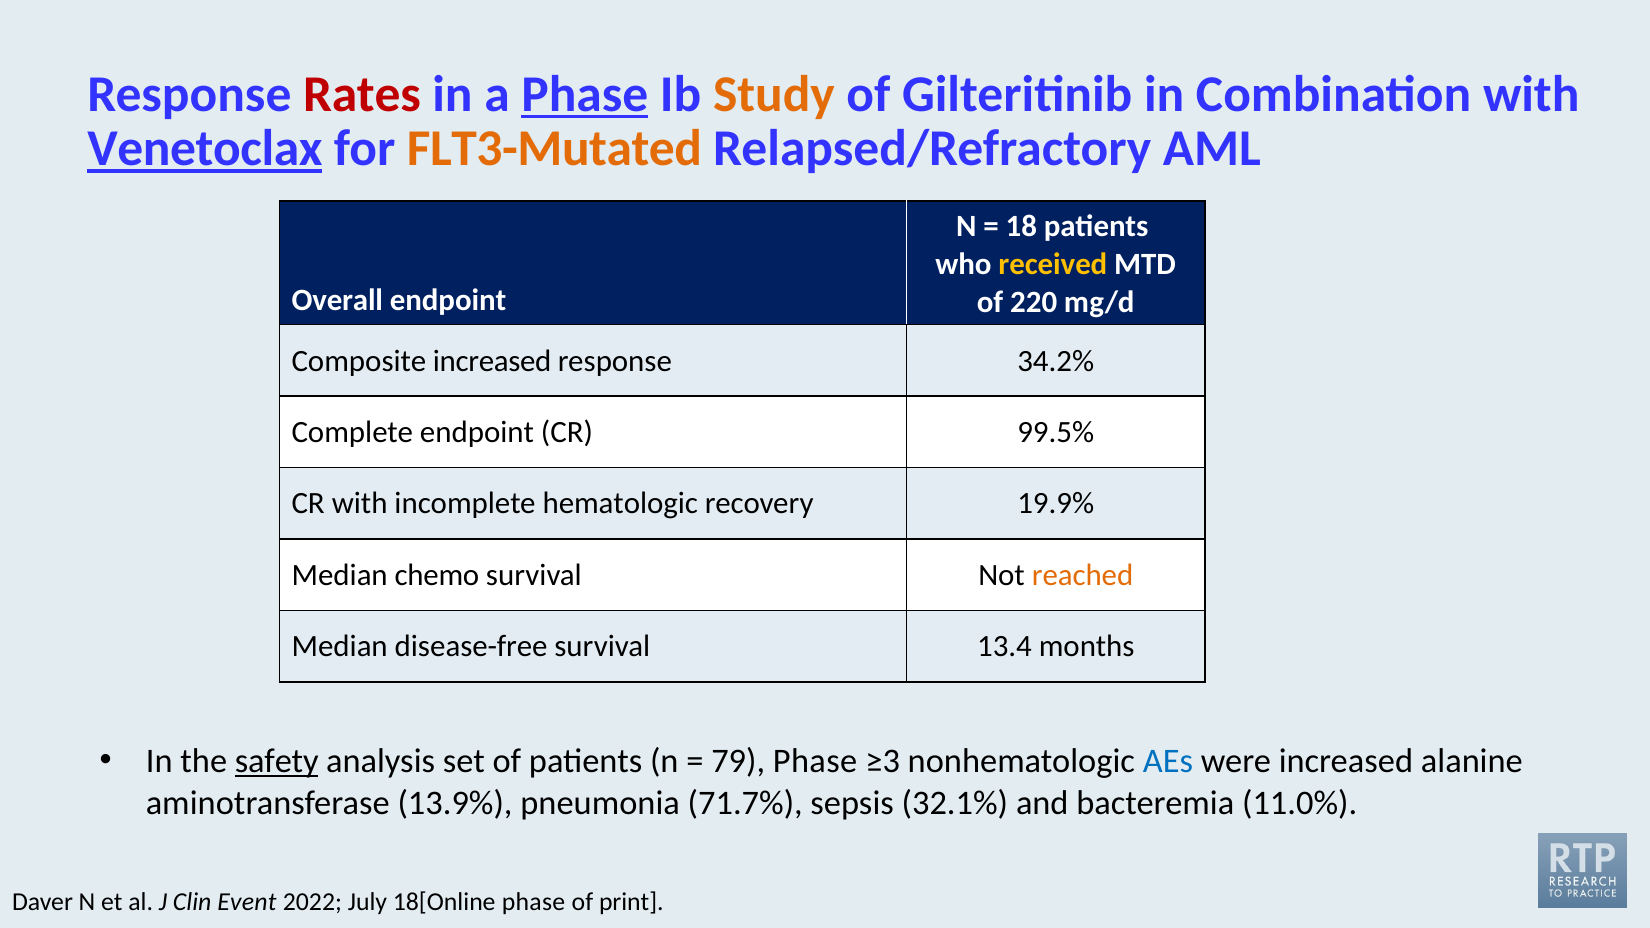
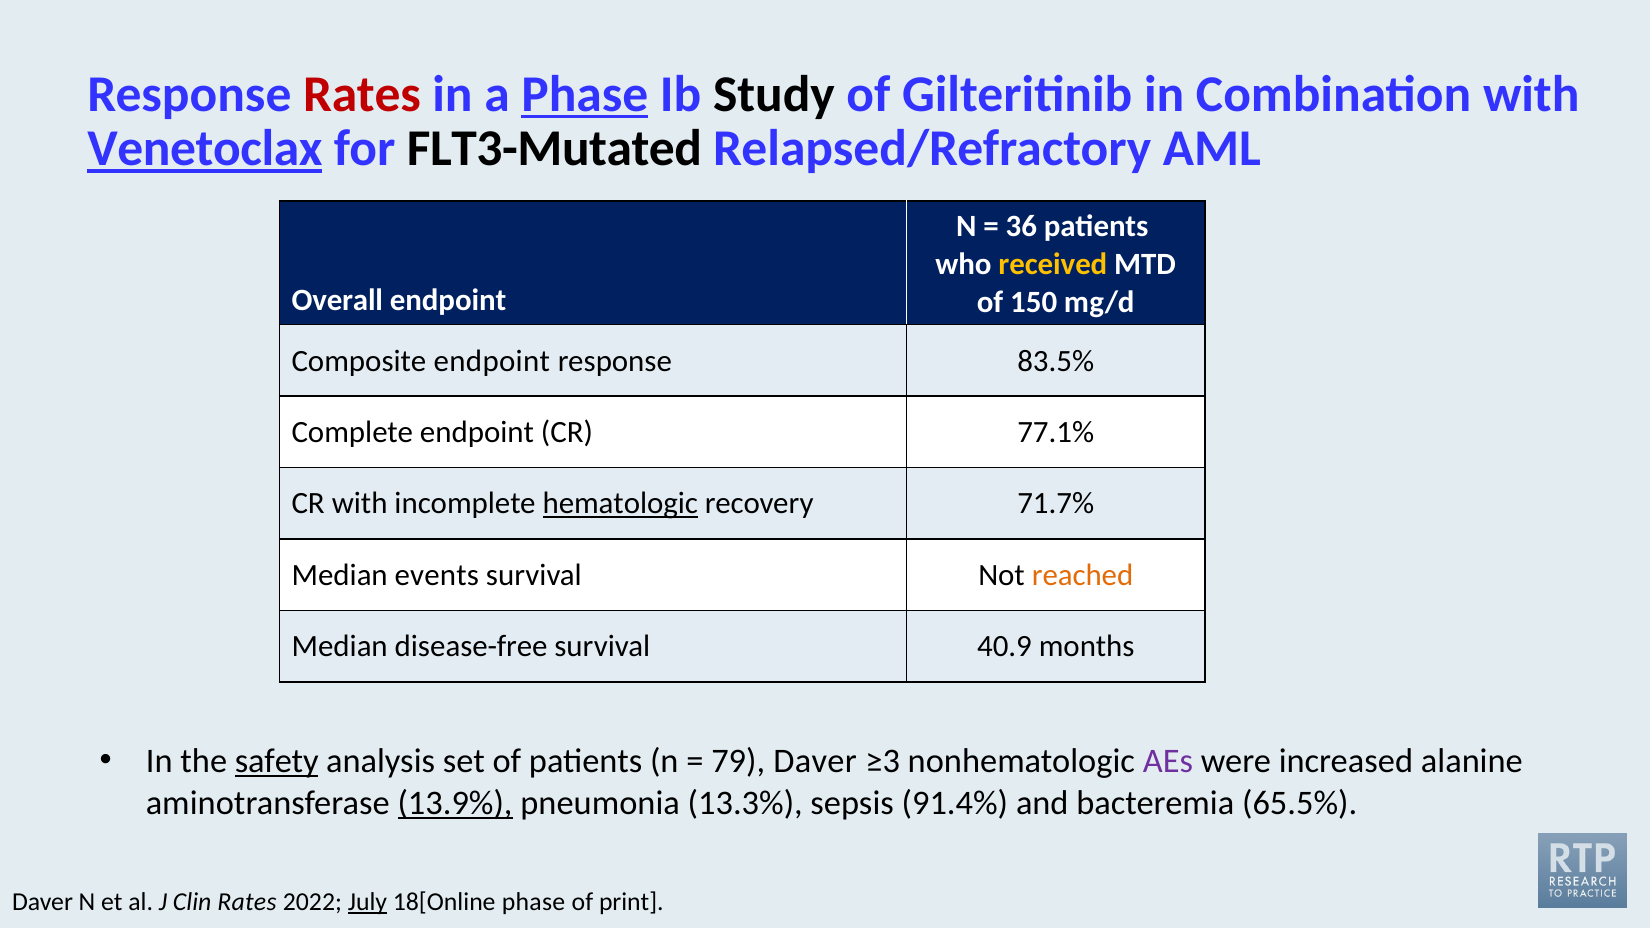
Study colour: orange -> black (774, 94)
FLT3-Mutated colour: orange -> black (554, 149)
18: 18 -> 36 (1021, 226)
220: 220 -> 150 (1034, 302)
Composite increased: increased -> endpoint (492, 361)
34.2%: 34.2% -> 83.5% (1056, 361)
99.5%: 99.5% -> 77.1% (1056, 432)
hematologic underline: none -> present (620, 504)
19.9%: 19.9% -> 71.7% (1056, 504)
chemo: chemo -> events (437, 575)
13.4: 13.4 -> 40.9 (1004, 647)
79 Phase: Phase -> Daver (815, 762)
AEs colour: blue -> purple (1168, 762)
13.9% underline: none -> present (455, 803)
71.7%: 71.7% -> 13.3% (745, 803)
32.1%: 32.1% -> 91.4% (955, 803)
11.0%: 11.0% -> 65.5% (1300, 803)
Clin Event: Event -> Rates (247, 902)
July underline: none -> present (367, 902)
